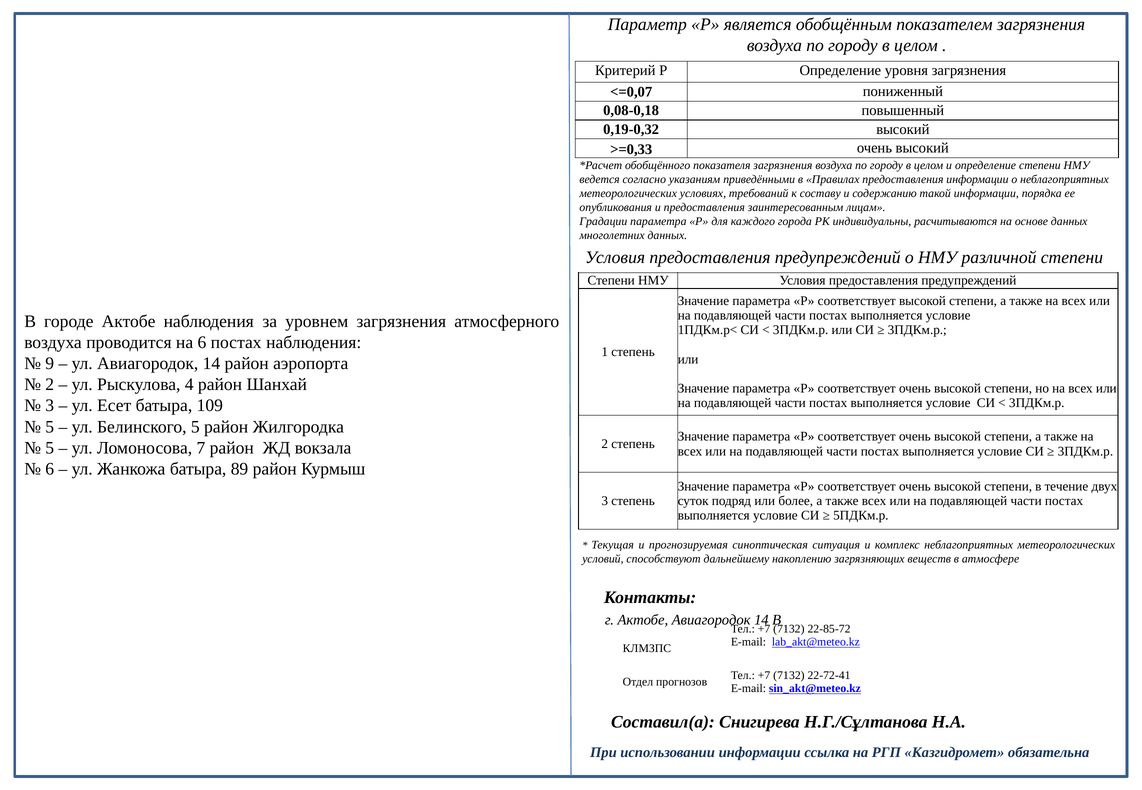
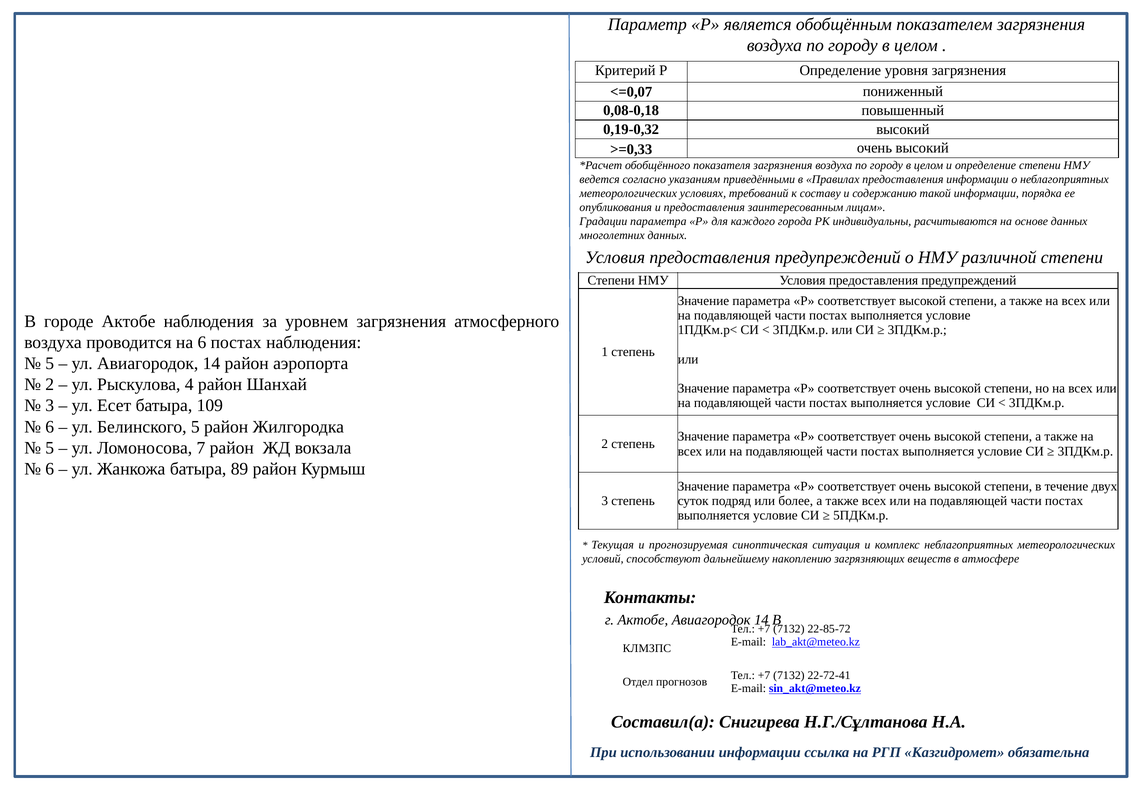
9: 9 -> 5 (50, 364)
5: 5 -> 6 (50, 427)
